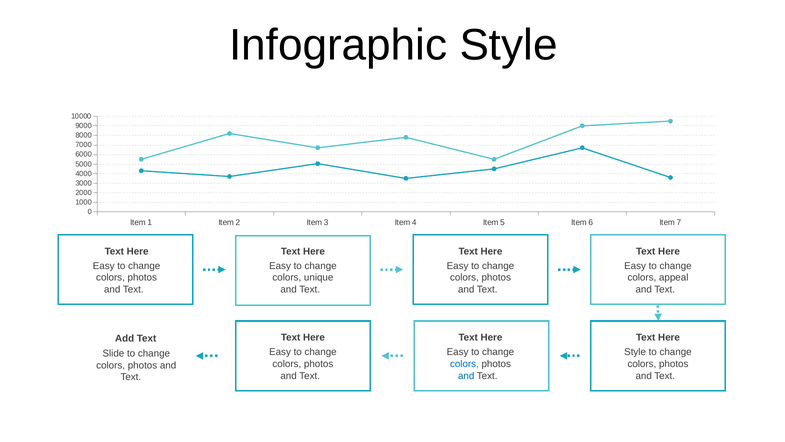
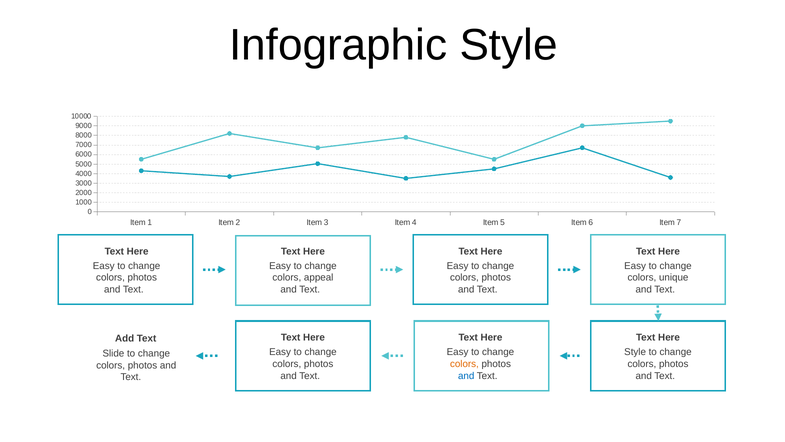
unique: unique -> appeal (319, 277)
appeal: appeal -> unique (674, 277)
colors colour: blue -> orange (464, 364)
